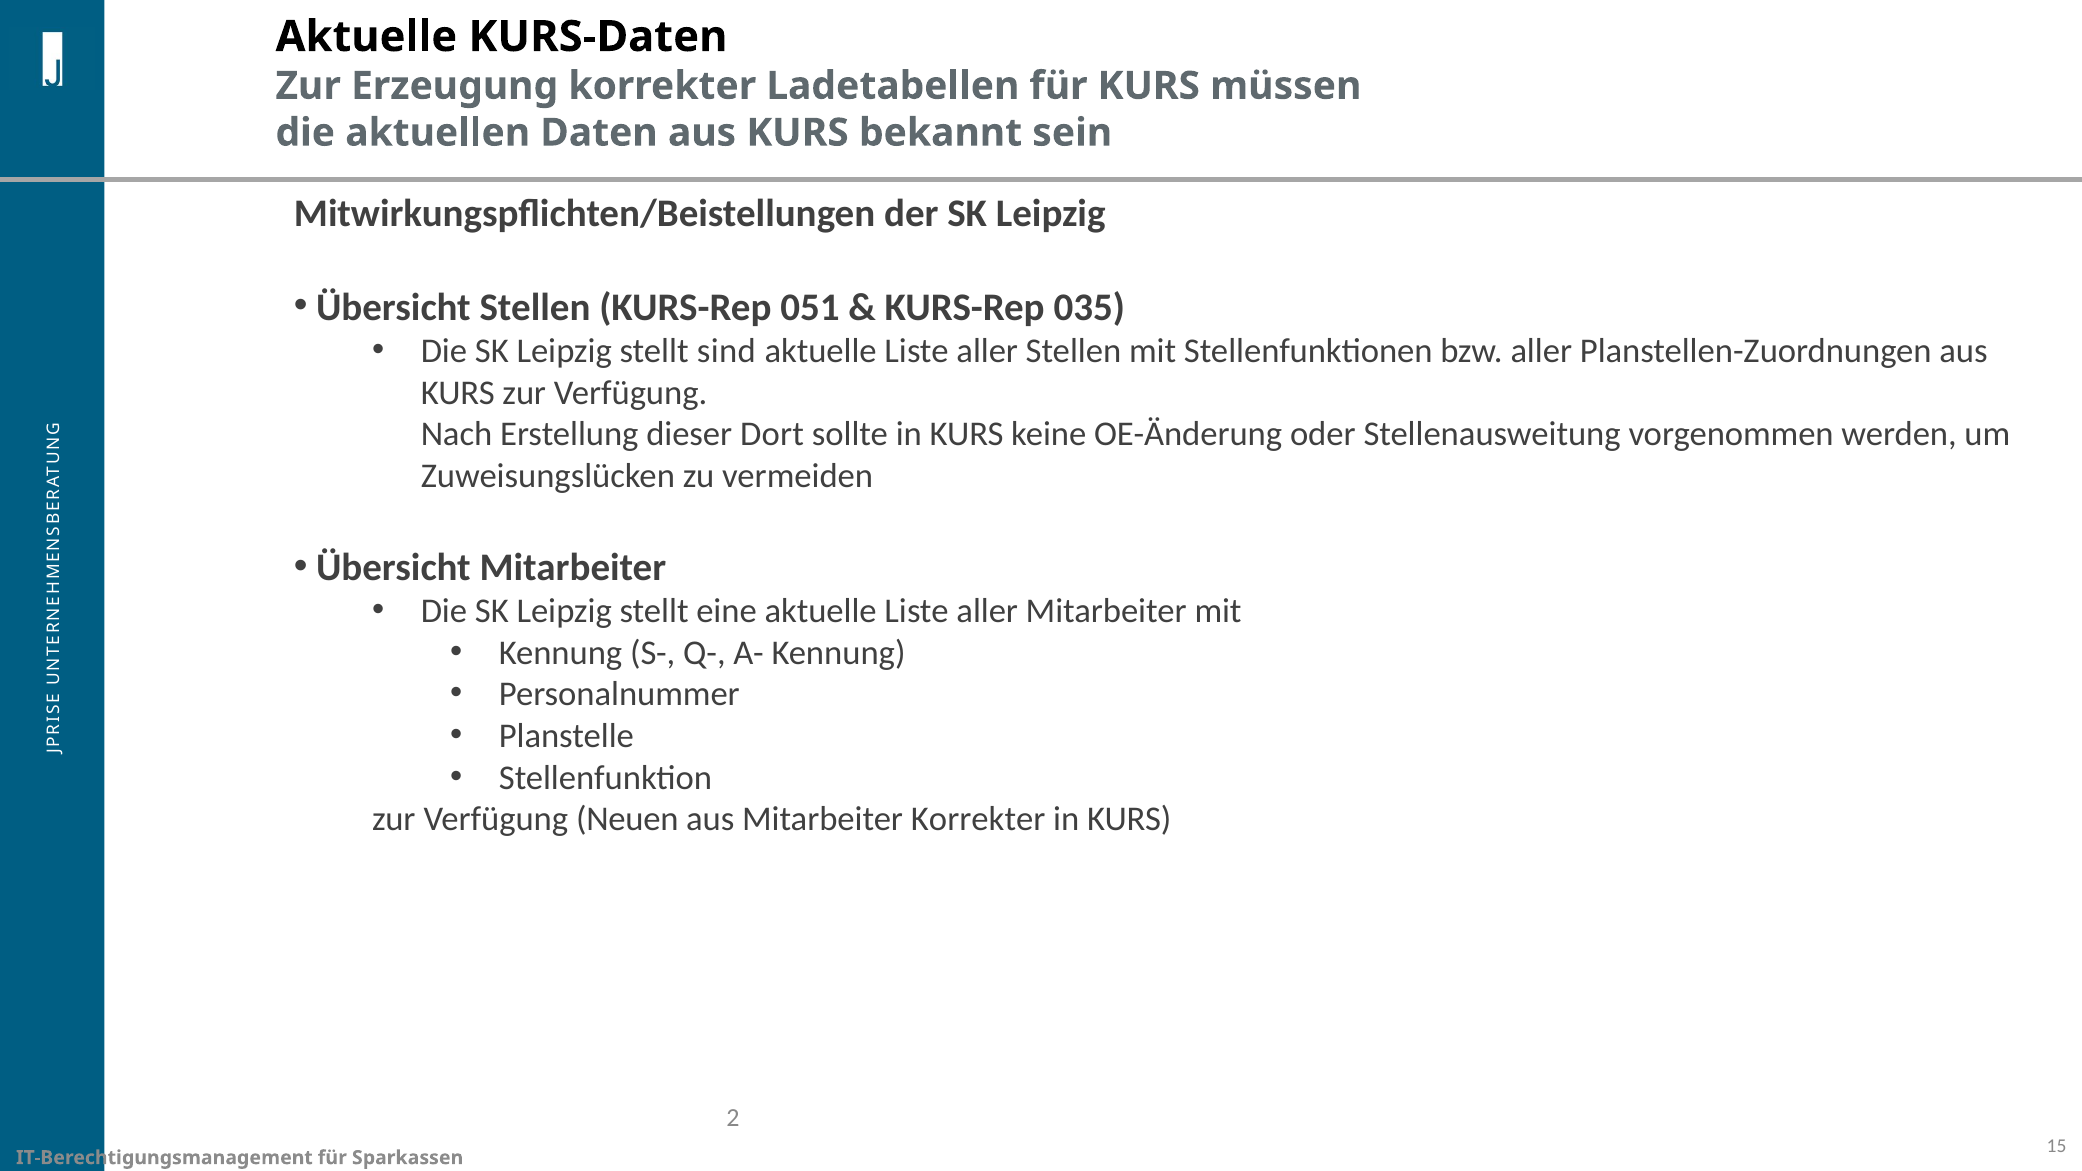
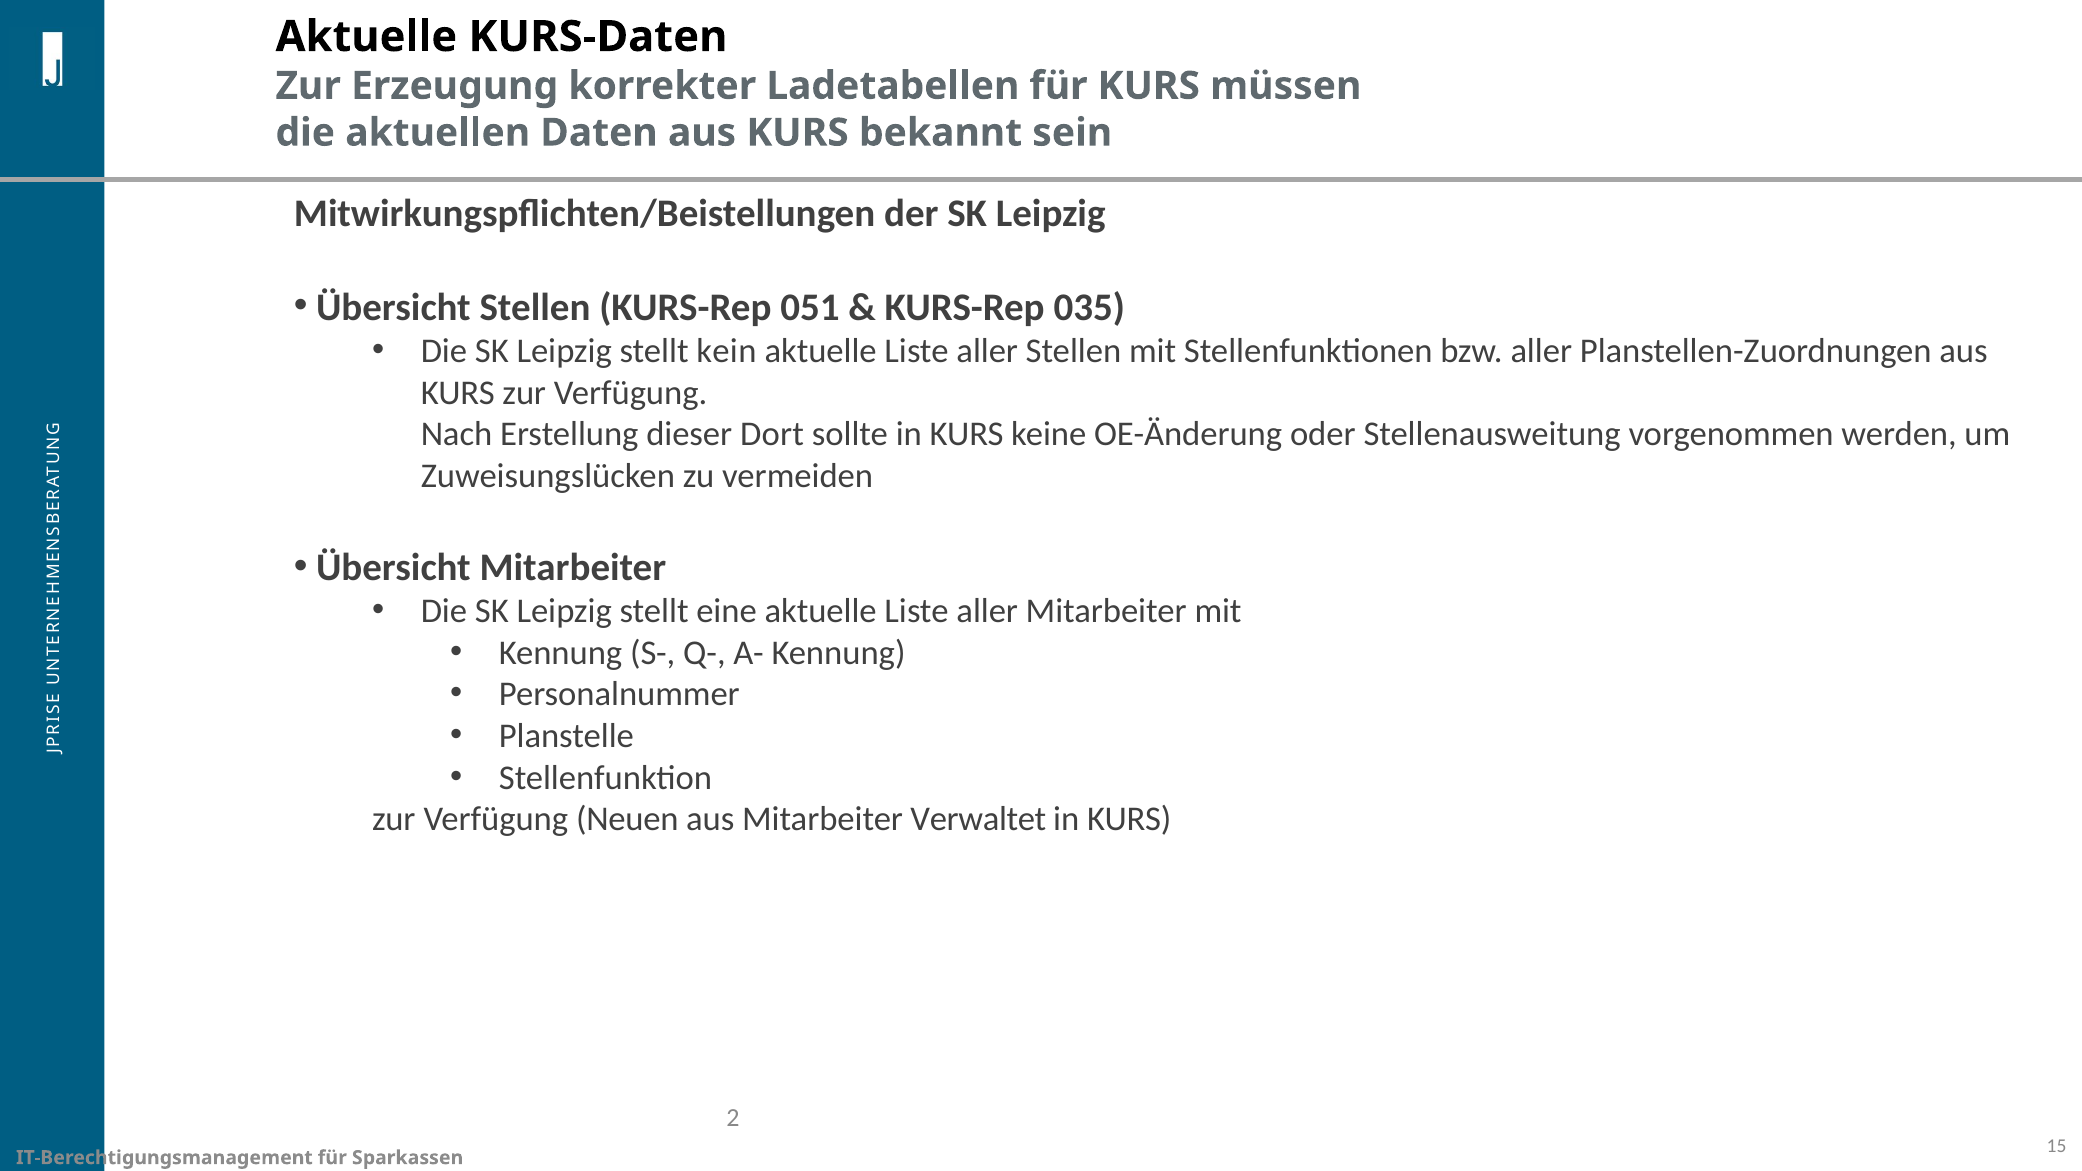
sind: sind -> kein (726, 351)
Mitarbeiter Korrekter: Korrekter -> Verwaltet (978, 819)
